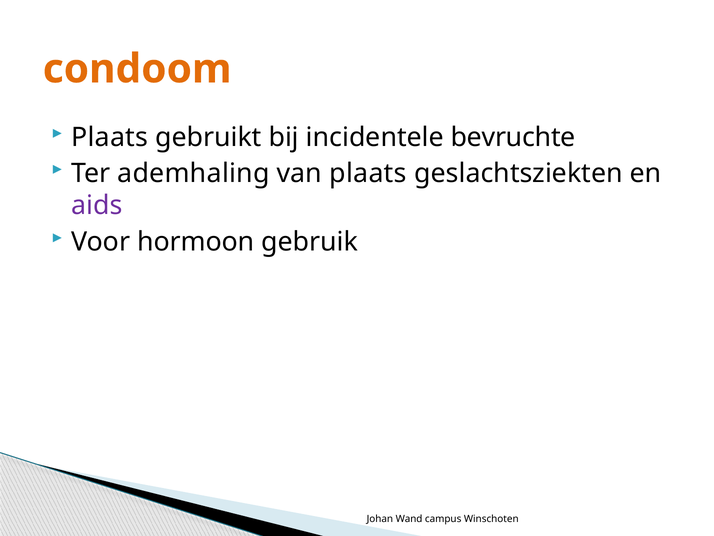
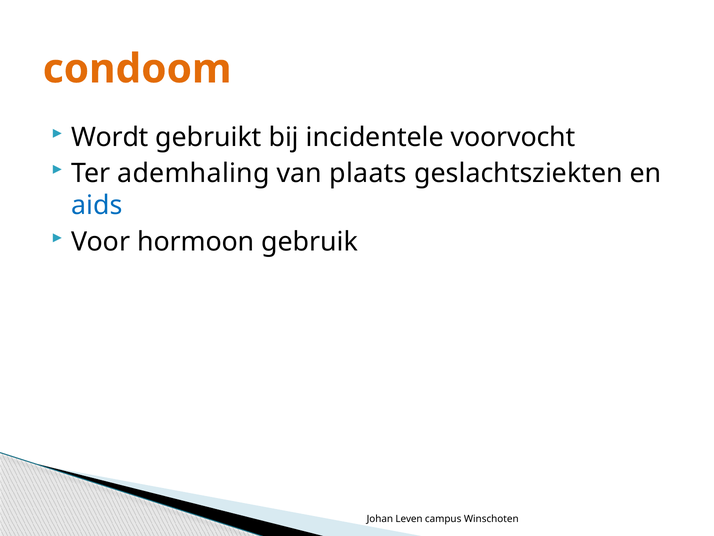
Plaats: Plaats -> Wordt (110, 137)
bevruchte: bevruchte -> voorvocht (513, 137)
aids colour: purple -> blue (97, 205)
Wand: Wand -> Leven (409, 519)
